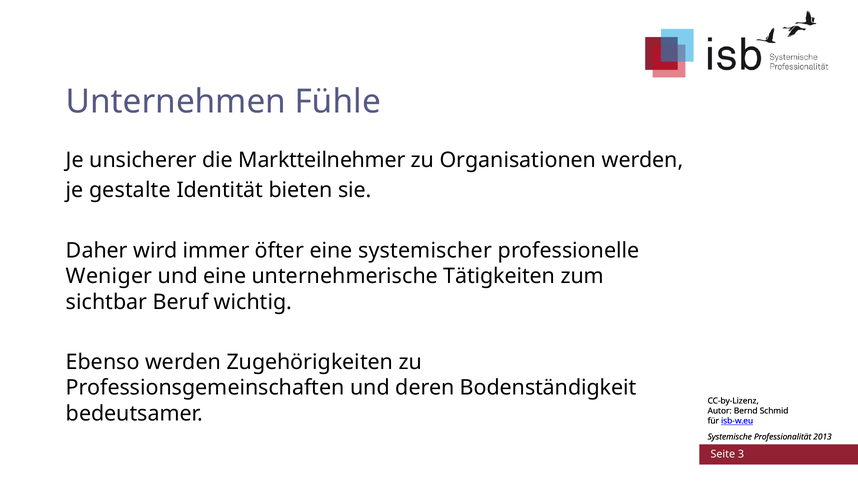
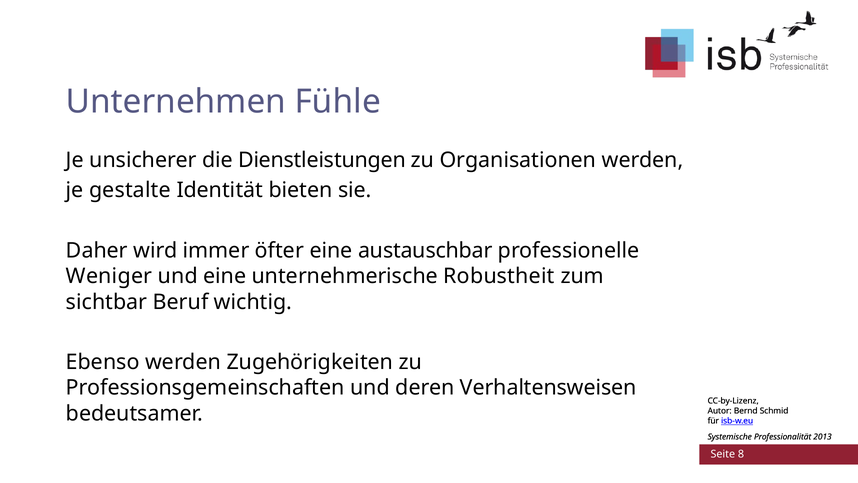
Marktteilnehmer: Marktteilnehmer -> Dienstleistungen (322, 160)
systemischer: systemischer -> austauschbar (425, 250)
Tätigkeiten: Tätigkeiten -> Robustheit (499, 276)
Bodenständigkeit: Bodenständigkeit -> Verhaltensweisen (548, 388)
3: 3 -> 8 (741, 454)
